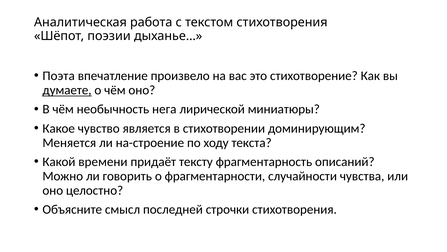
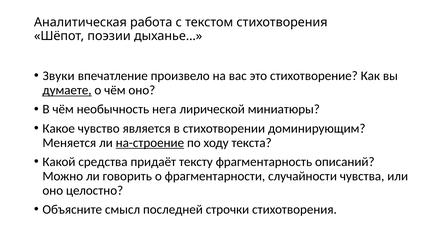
Поэта: Поэта -> Звуки (59, 76)
на-строение underline: none -> present (150, 142)
времени: времени -> средства (103, 161)
